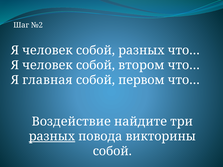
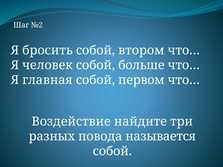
человек: человек -> бросить (47, 50)
собой разных: разных -> втором (141, 50)
втором: втором -> больше (141, 65)
разных underline: present -> none (52, 137)
викторины: викторины -> называется (161, 137)
